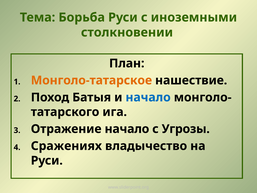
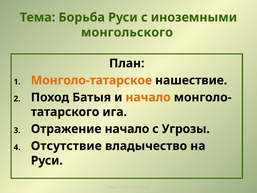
столкновении: столкновении -> монгольского (127, 32)
начало colour: blue -> orange (148, 97)
Сражениях: Сражениях -> Отсутствие (66, 146)
